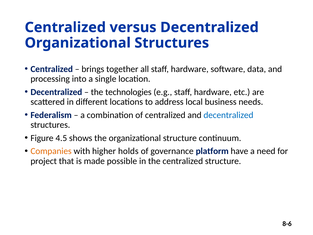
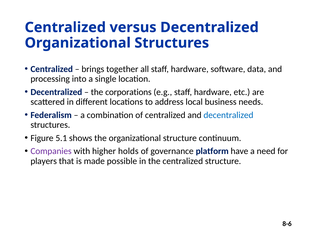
technologies: technologies -> corporations (128, 92)
4.5: 4.5 -> 5.1 (61, 138)
Companies colour: orange -> purple (51, 151)
project: project -> players (44, 161)
